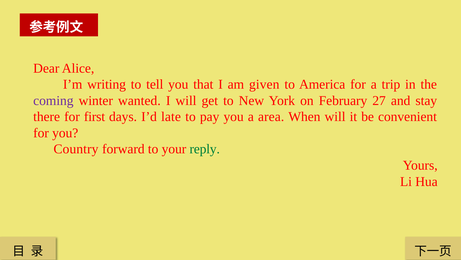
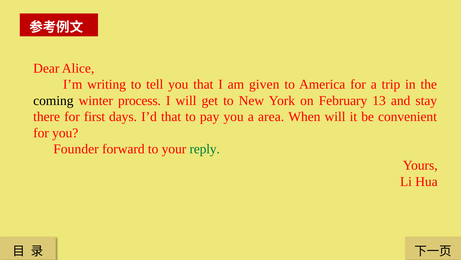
coming colour: purple -> black (53, 100)
wanted: wanted -> process (139, 100)
27: 27 -> 13 (379, 100)
I’d late: late -> that (171, 117)
Country: Country -> Founder (76, 149)
